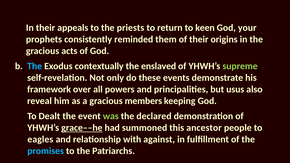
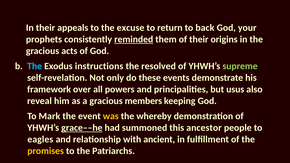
priests: priests -> excuse (131, 28)
keen: keen -> back (205, 28)
reminded underline: none -> present (134, 39)
contextually: contextually -> instructions (99, 66)
enslaved: enslaved -> resolved (159, 66)
Dealt: Dealt -> Mark (49, 116)
was colour: light green -> yellow (111, 116)
declared: declared -> whereby (154, 116)
against: against -> ancient (159, 139)
promises colour: light blue -> yellow (46, 151)
